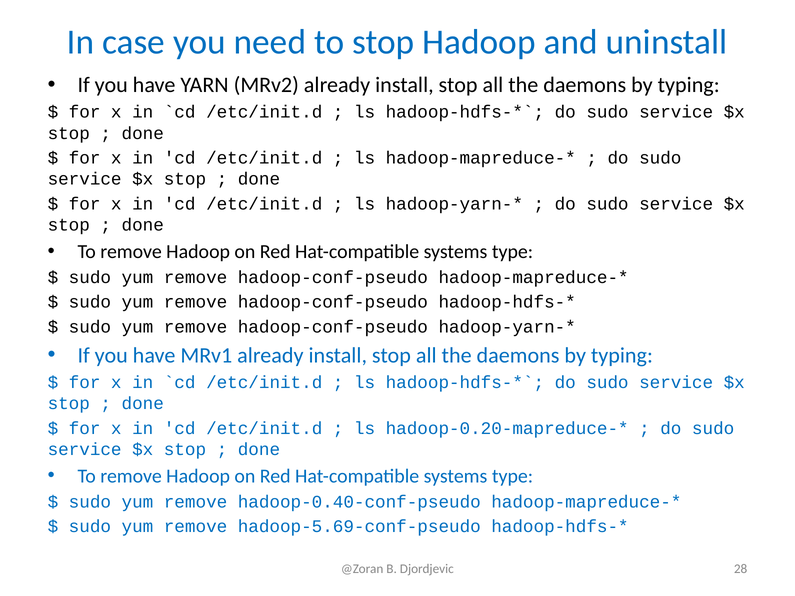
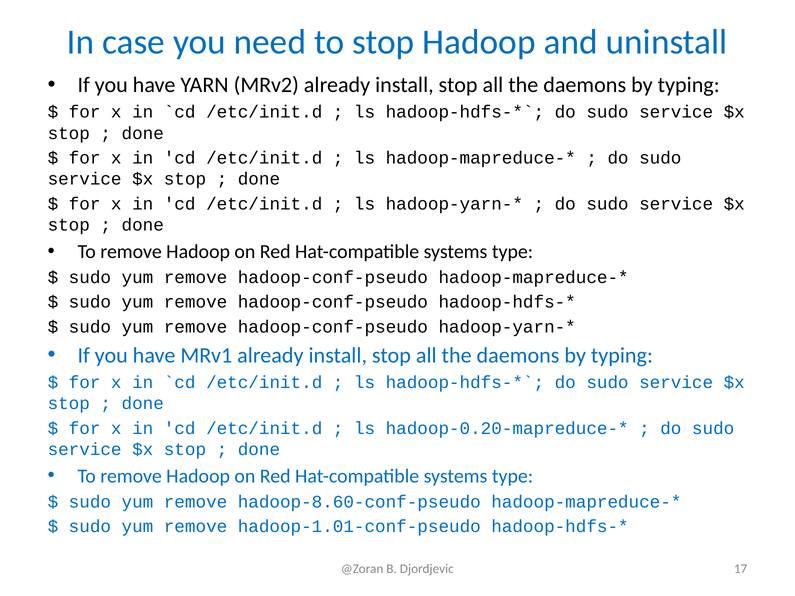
hadoop-0.40-conf-pseudo: hadoop-0.40-conf-pseudo -> hadoop-8.60-conf-pseudo (359, 502)
hadoop-5.69-conf-pseudo: hadoop-5.69-conf-pseudo -> hadoop-1.01-conf-pseudo (359, 527)
28: 28 -> 17 (741, 569)
